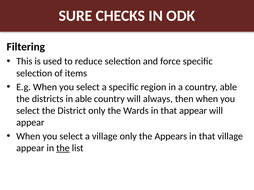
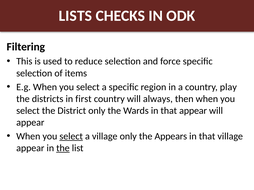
SURE: SURE -> LISTS (75, 16)
country able: able -> play (228, 87)
in able: able -> first (83, 99)
select underline: none -> present (71, 137)
